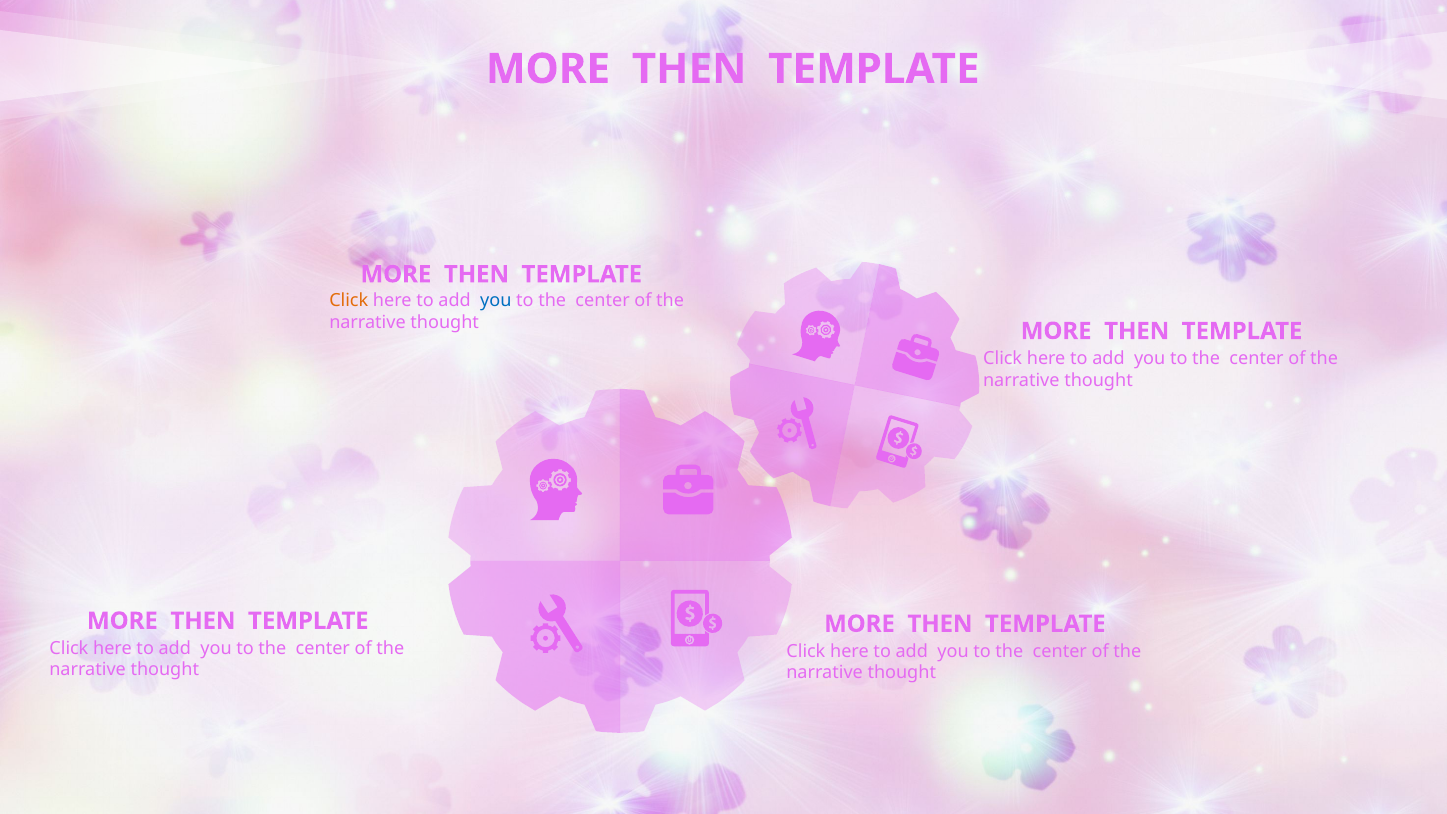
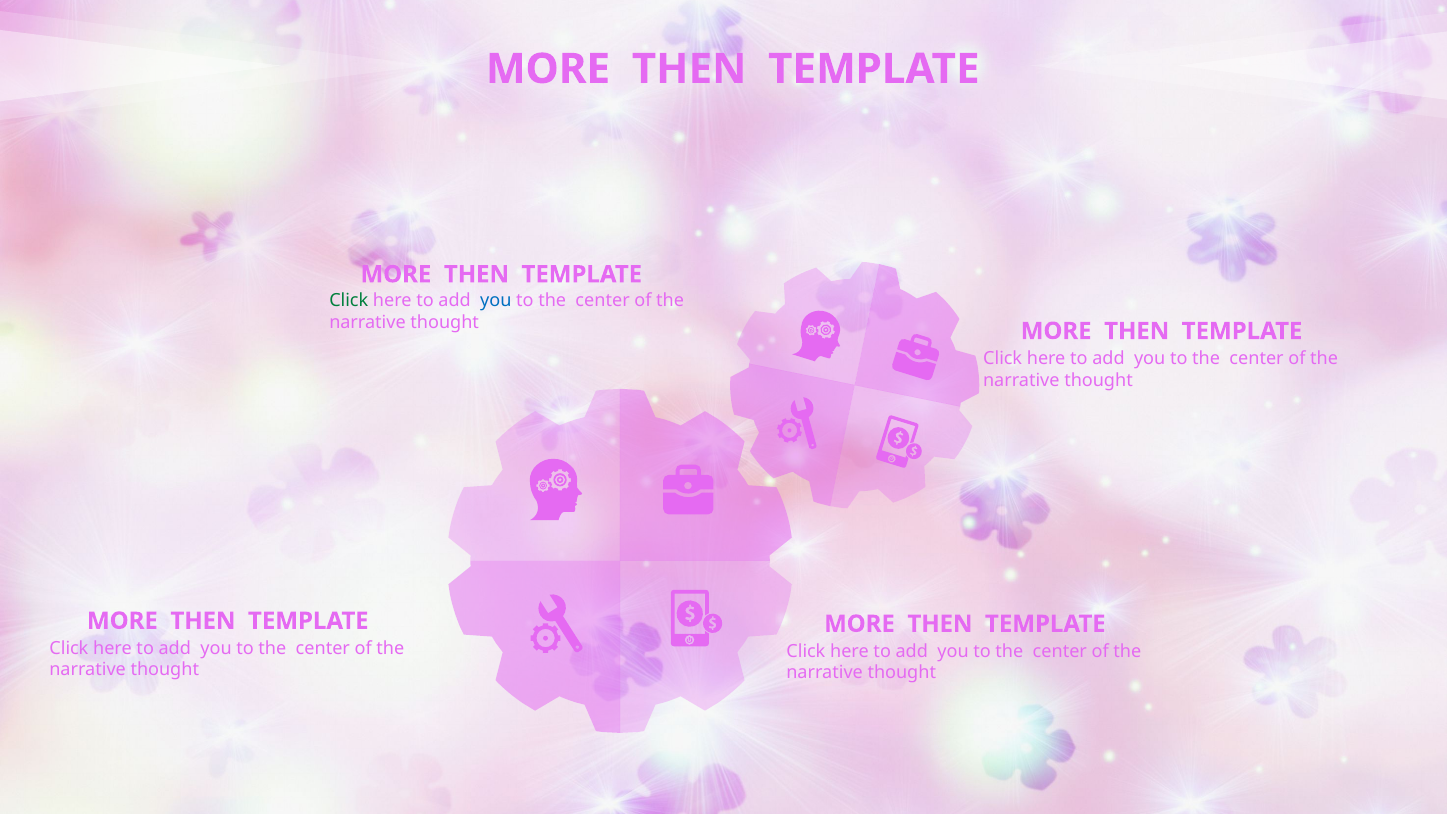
Click colour: orange -> green (349, 300)
